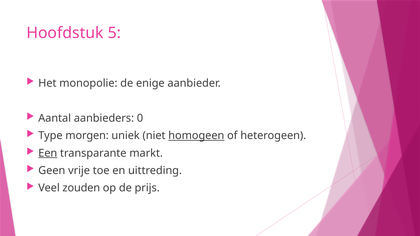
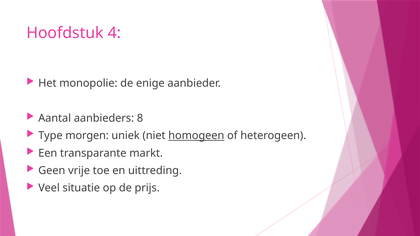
5: 5 -> 4 (114, 33)
0: 0 -> 8 (140, 118)
Een underline: present -> none (48, 153)
zouden: zouden -> situatie (81, 188)
